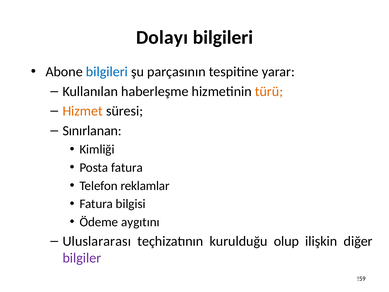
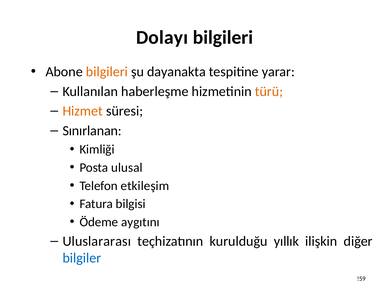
bilgileri colour: blue -> orange (107, 72)
parçasının: parçasının -> dayanakta (176, 72)
Posta fatura: fatura -> ulusal (127, 167)
reklamlar: reklamlar -> etkileşim (145, 186)
olup: olup -> yıllık (286, 241)
bilgiler colour: purple -> blue (82, 258)
